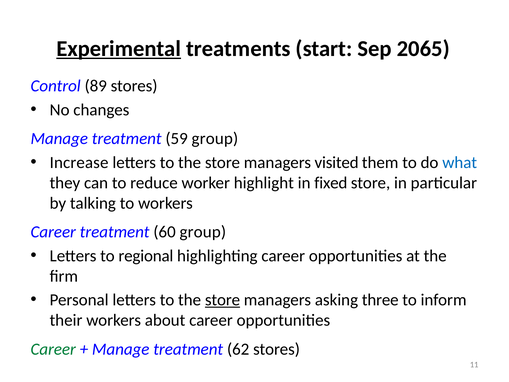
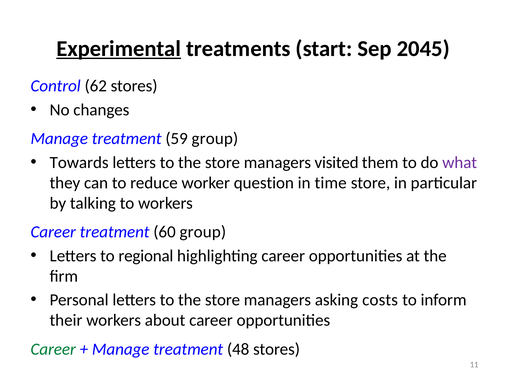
2065: 2065 -> 2045 (423, 49)
89: 89 -> 62 (96, 86)
Increase: Increase -> Towards (79, 162)
what colour: blue -> purple (460, 162)
highlight: highlight -> question (264, 183)
fixed: fixed -> time (331, 183)
store underline: present -> none (223, 300)
three: three -> costs (380, 300)
62: 62 -> 48 (238, 349)
